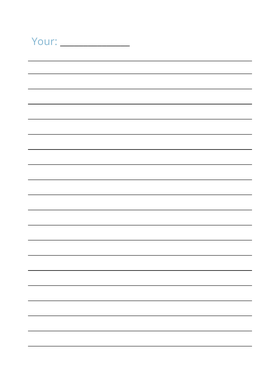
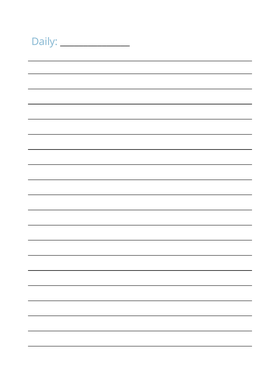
Your: Your -> Daily (45, 42)
